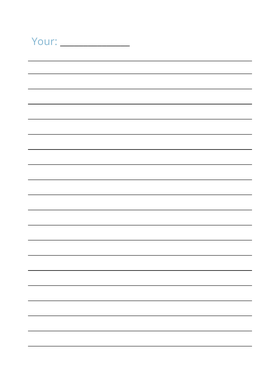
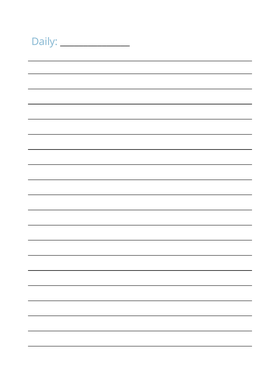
Your: Your -> Daily (45, 42)
